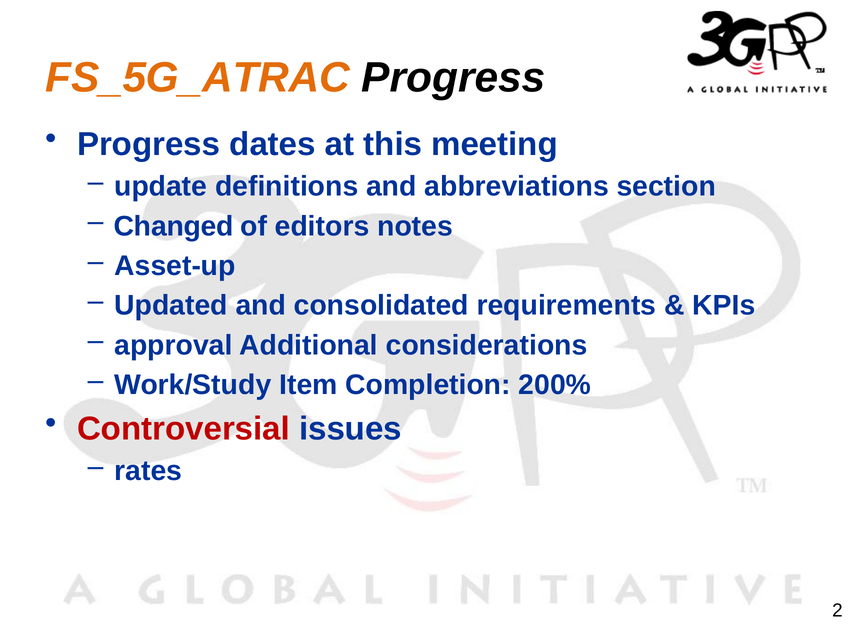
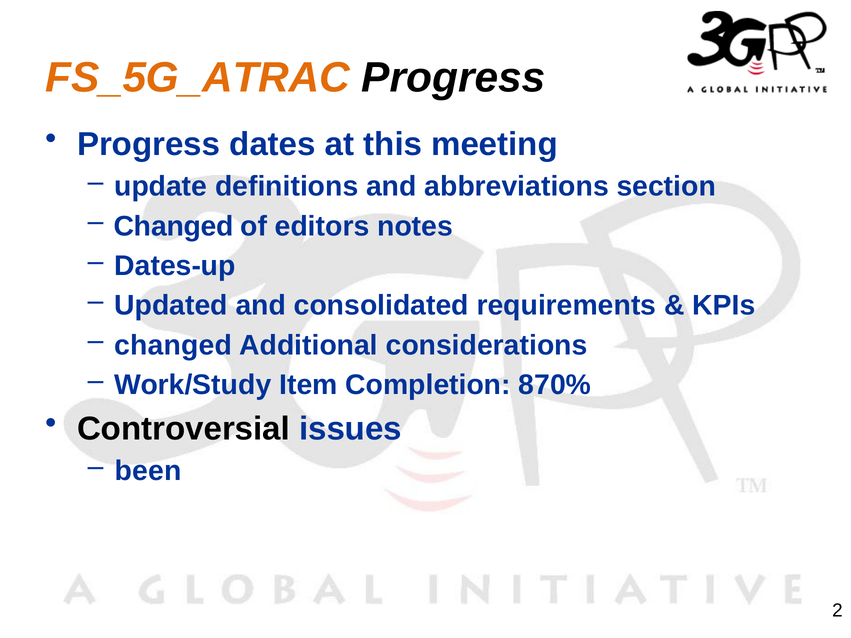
Asset-up: Asset-up -> Dates-up (175, 266)
approval: approval -> changed (173, 345)
200%: 200% -> 870% (555, 385)
Controversial colour: red -> black (184, 429)
rates: rates -> been (148, 471)
